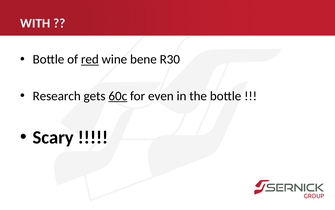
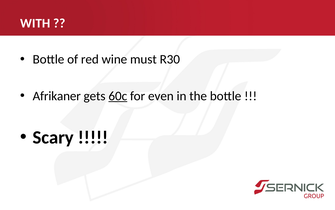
red underline: present -> none (90, 59)
bene: bene -> must (143, 59)
Research: Research -> Afrikaner (57, 96)
